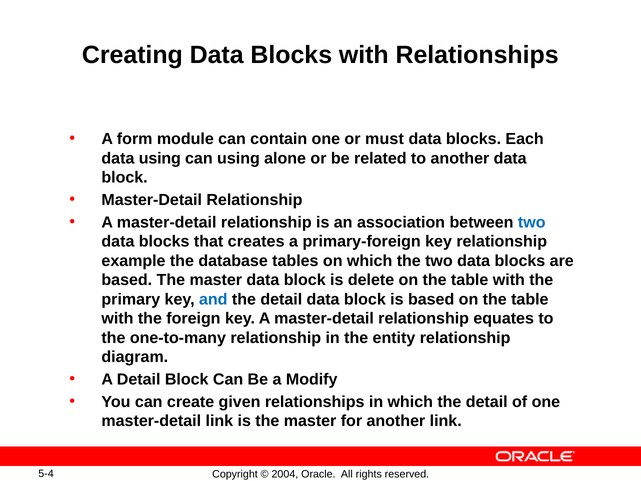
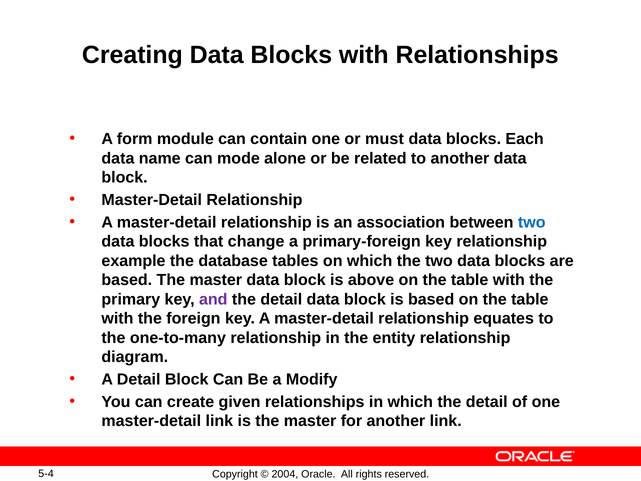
data using: using -> name (160, 158)
can using: using -> mode (238, 158)
creates: creates -> change (256, 241)
delete: delete -> above (371, 280)
and colour: blue -> purple (213, 299)
